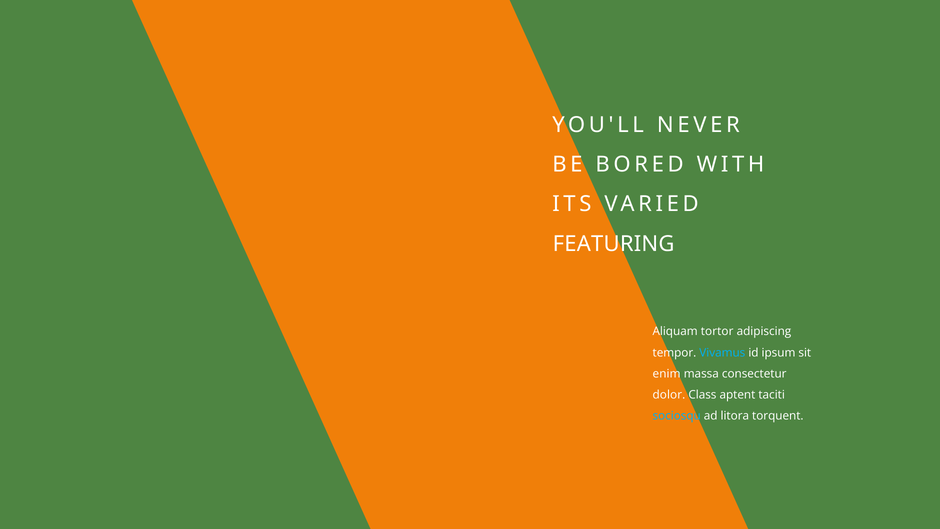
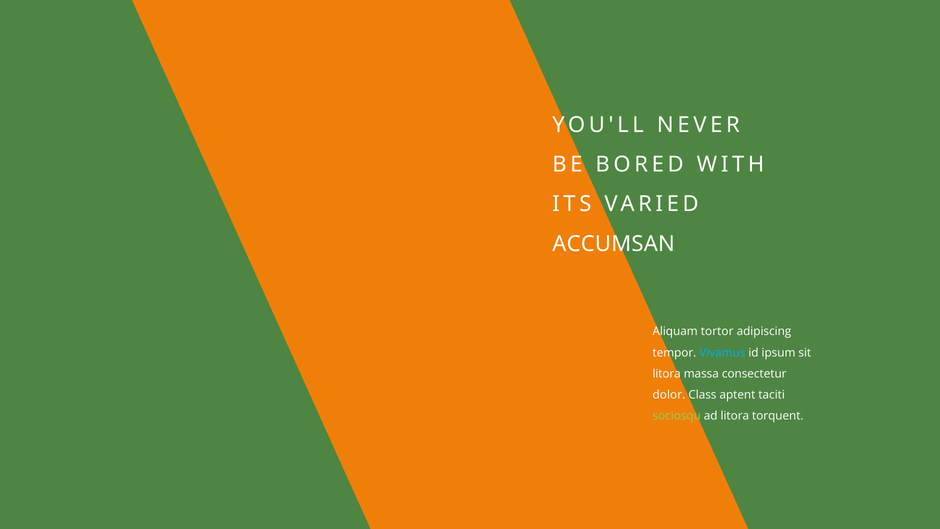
FEATURING: FEATURING -> ACCUMSAN (614, 244)
enim: enim -> litora (667, 374)
sociosqu colour: light blue -> light green (677, 416)
